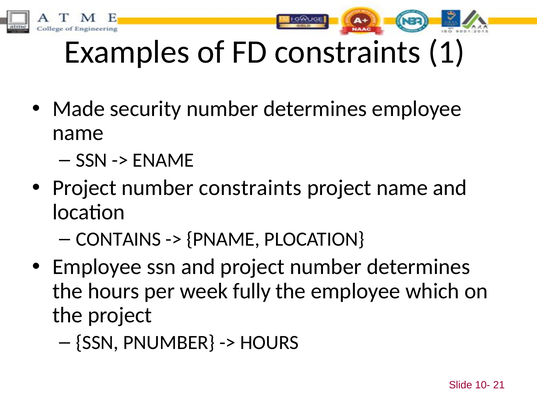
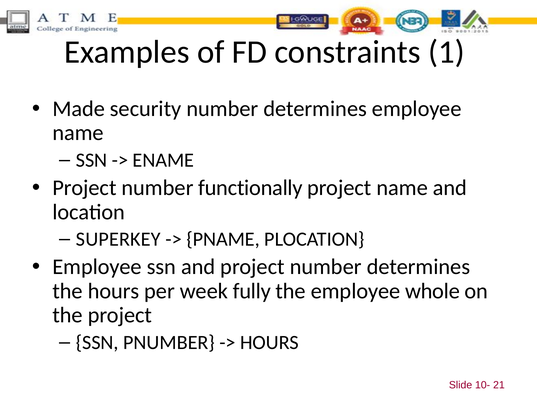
number constraints: constraints -> functionally (250, 188)
CONTAINS: CONTAINS -> SUPERKEY (118, 239)
which: which -> whole (432, 291)
